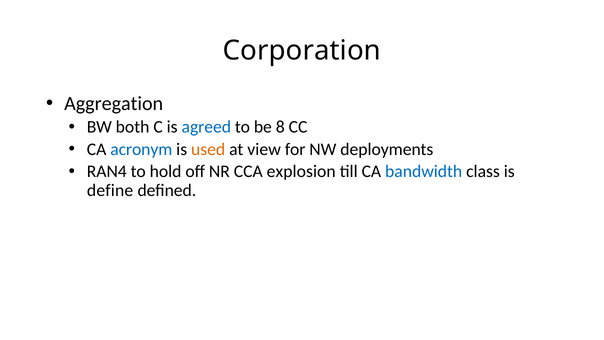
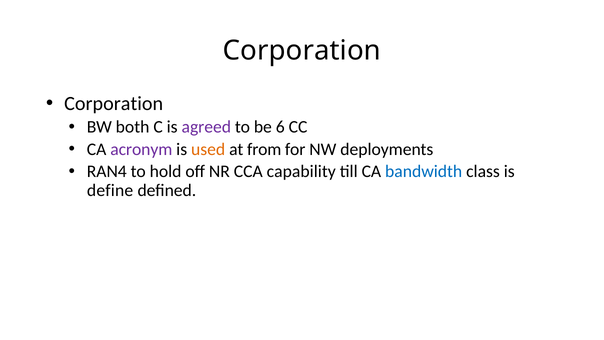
Aggregation: Aggregation -> Corporation (114, 103)
agreed colour: blue -> purple (206, 127)
8: 8 -> 6 (280, 127)
acronym colour: blue -> purple (141, 149)
view: view -> from (264, 149)
explosion: explosion -> capability (301, 171)
